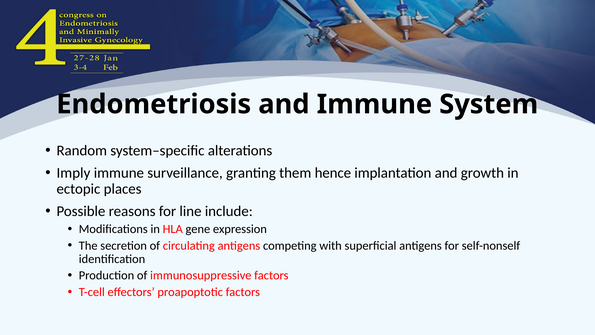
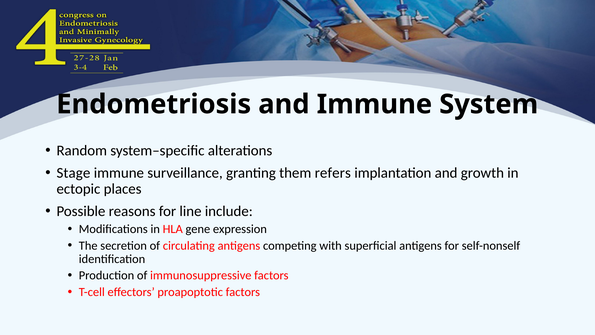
Imply: Imply -> Stage (73, 173)
hence: hence -> refers (333, 173)
